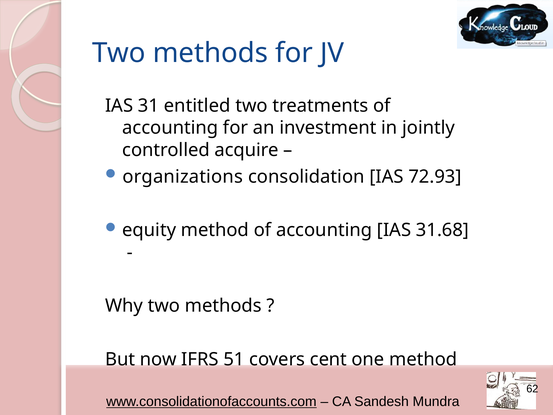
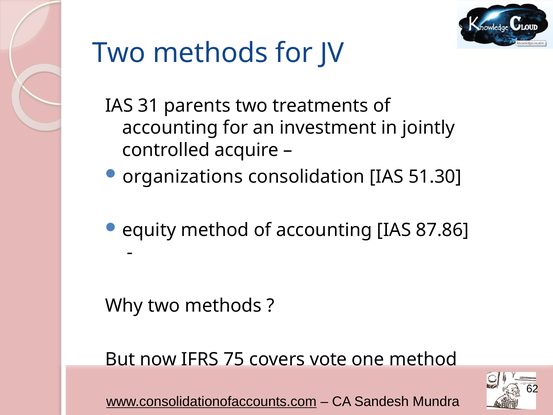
entitled: entitled -> parents (197, 106)
72.93: 72.93 -> 51.30 (435, 177)
31.68: 31.68 -> 87.86 (442, 230)
51: 51 -> 75 (234, 359)
cent: cent -> vote (328, 359)
